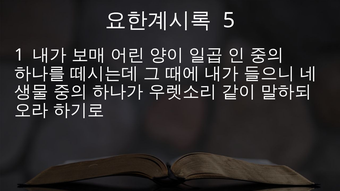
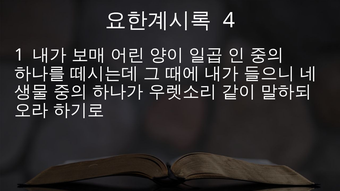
5: 5 -> 4 (229, 20)
